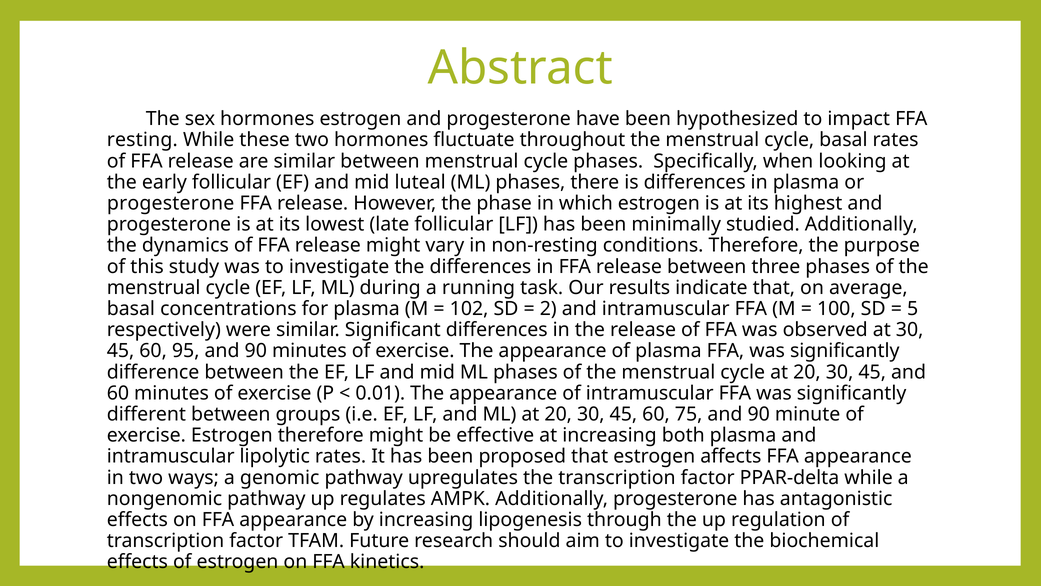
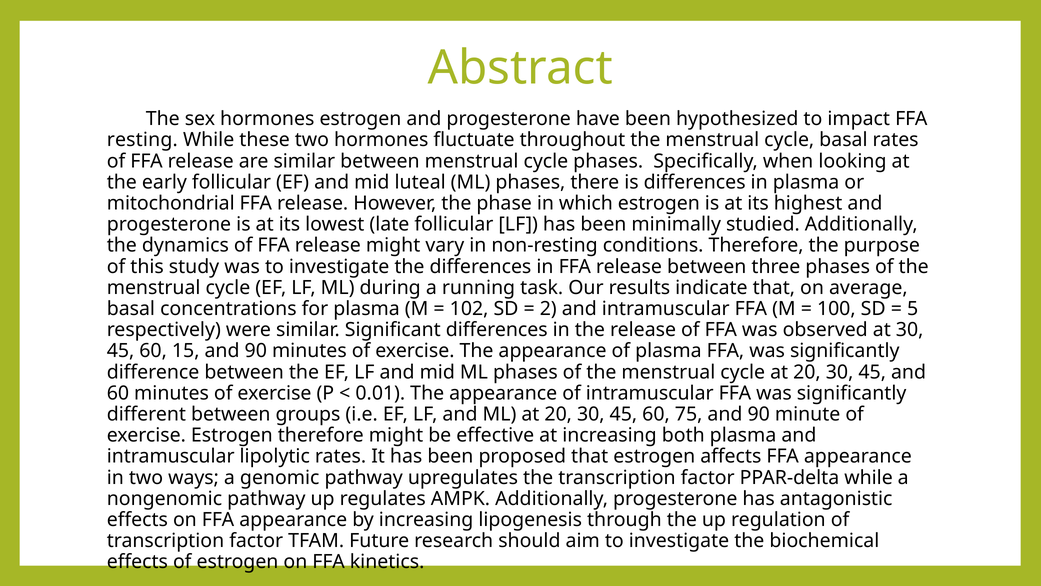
progesterone: progesterone -> mitochondrial (171, 203)
95: 95 -> 15 (186, 351)
